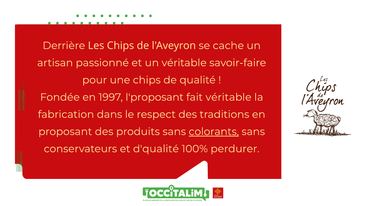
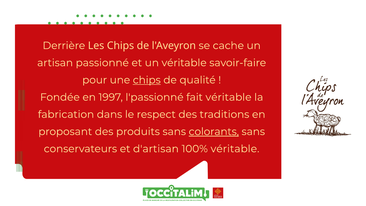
chips underline: none -> present (147, 80)
l'proposant: l'proposant -> l'passionné (155, 97)
d'qualité: d'qualité -> d'artisan (156, 149)
100% perdurer: perdurer -> véritable (235, 149)
